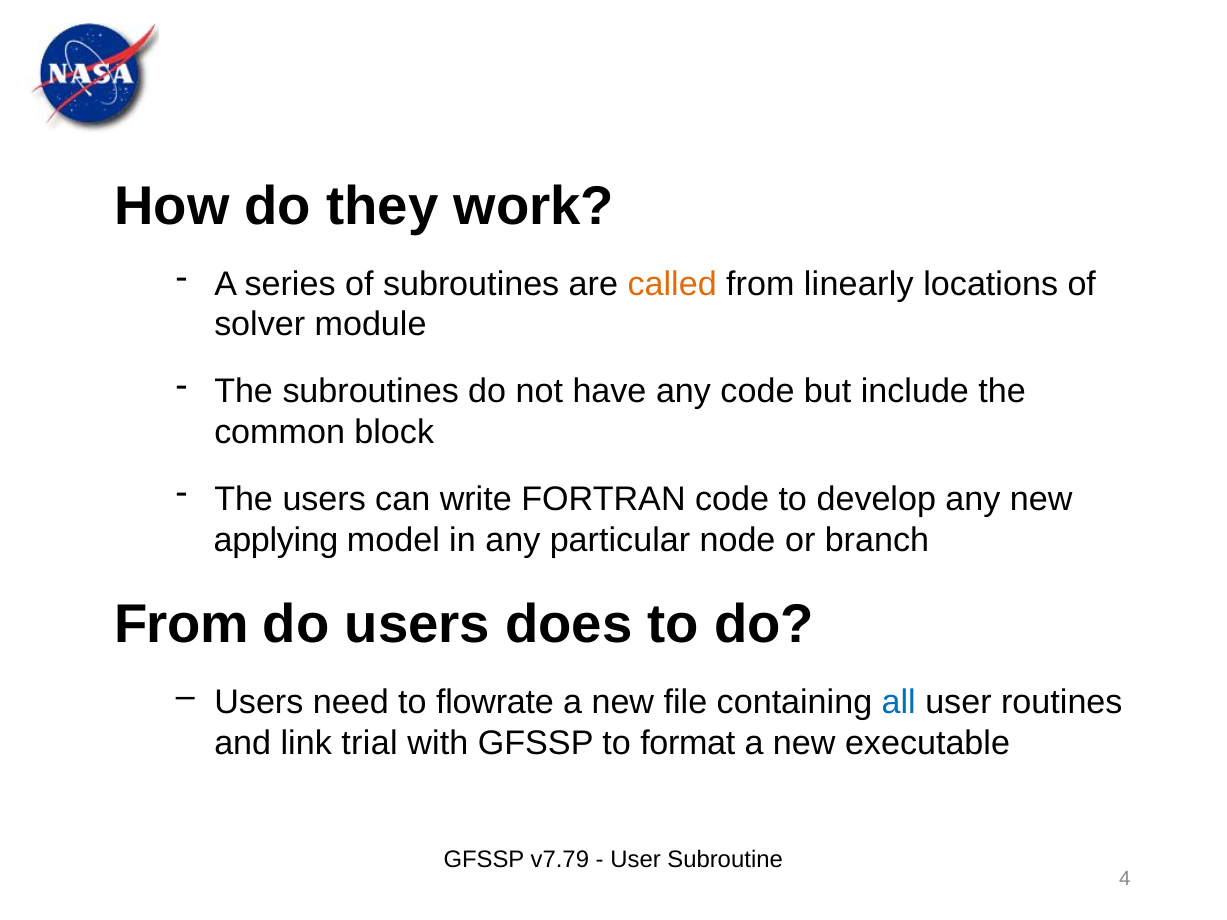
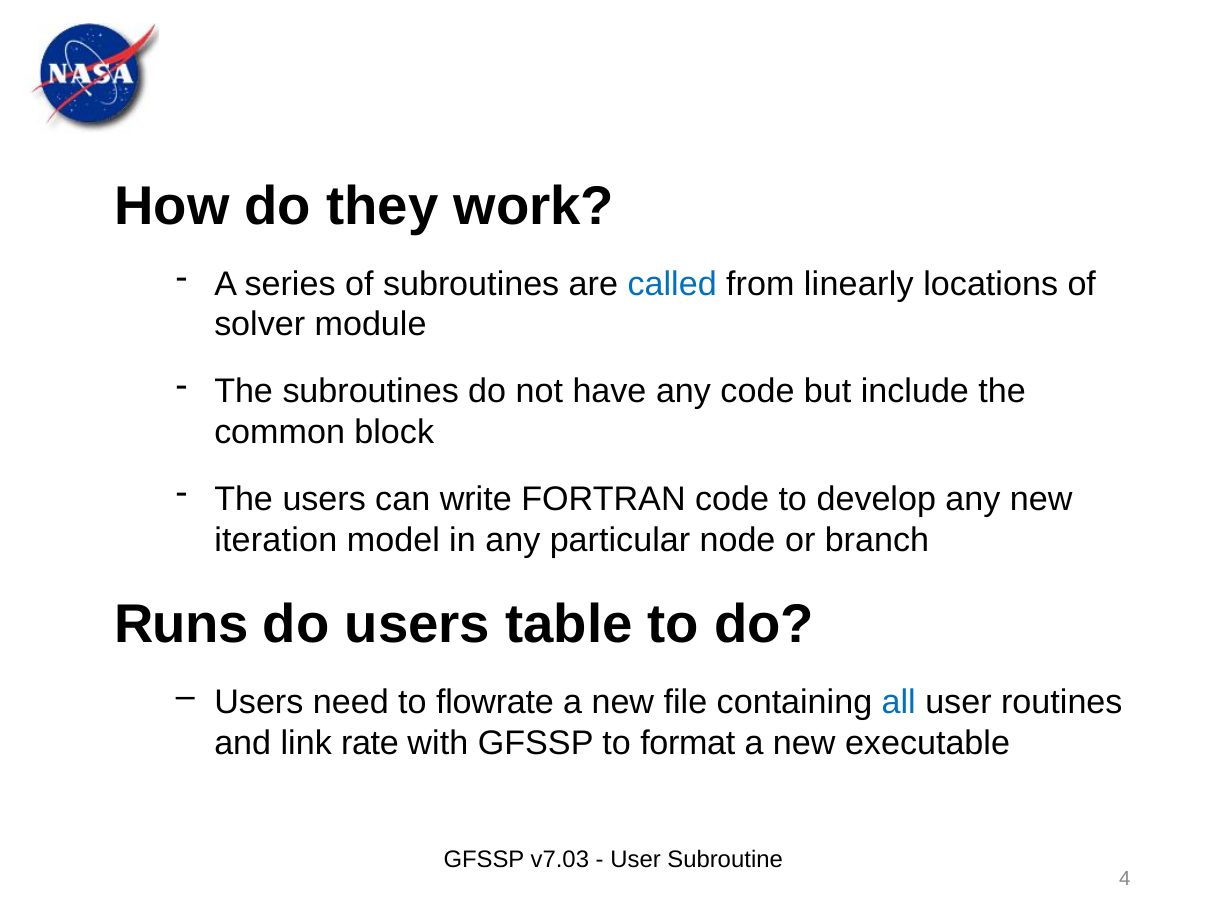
called colour: orange -> blue (672, 284)
applying: applying -> iteration (276, 540)
From: From -> Runs (181, 625)
does: does -> table (569, 625)
trial: trial -> rate (370, 743)
v7.79: v7.79 -> v7.03 (560, 860)
